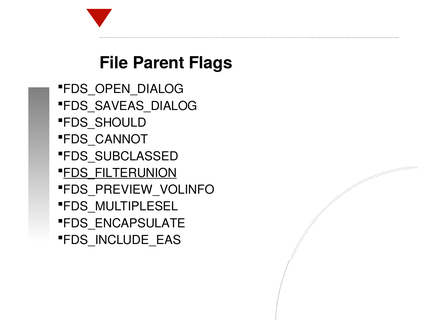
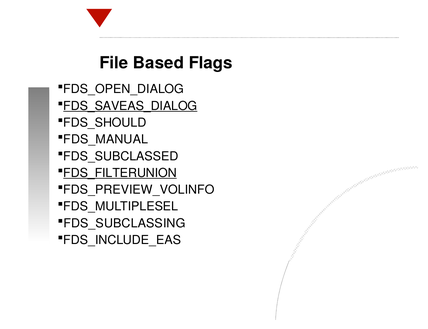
Parent: Parent -> Based (158, 63)
FDS_SAVEAS_DIALOG underline: none -> present (130, 106)
FDS_CANNOT: FDS_CANNOT -> FDS_MANUAL (106, 140)
FDS_ENCAPSULATE: FDS_ENCAPSULATE -> FDS_SUBCLASSING (124, 224)
